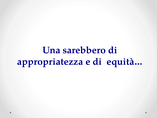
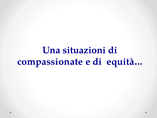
sarebbero: sarebbero -> situazioni (84, 50)
appropriatezza: appropriatezza -> compassionate (50, 62)
